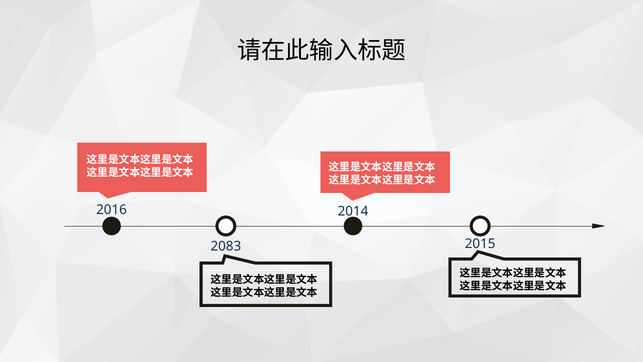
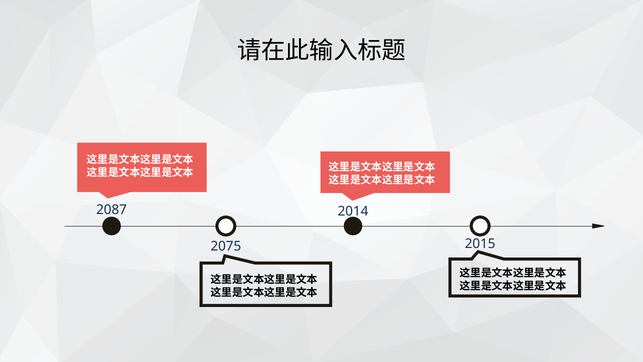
2016: 2016 -> 2087 (112, 209)
2083: 2083 -> 2075 (226, 246)
